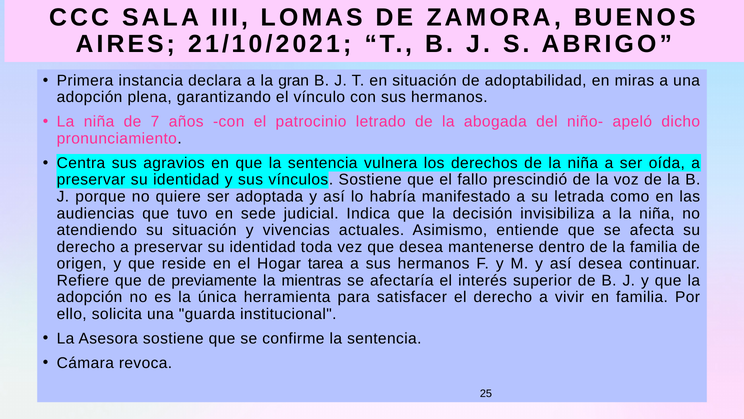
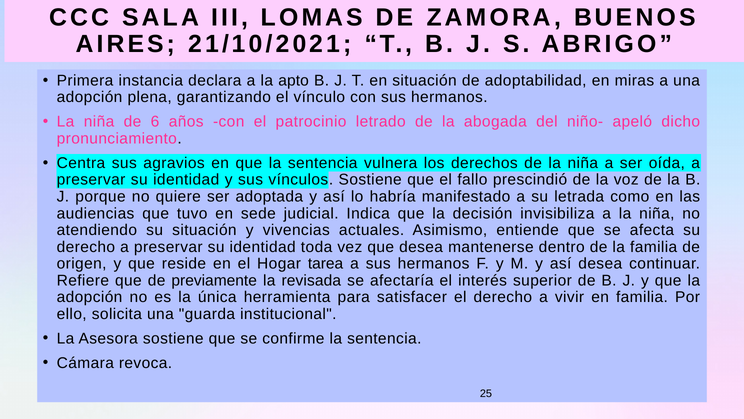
gran: gran -> apto (294, 80)
7: 7 -> 6 (155, 122)
mientras: mientras -> revisada (311, 280)
